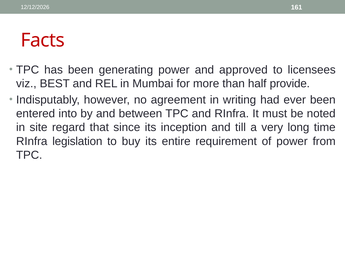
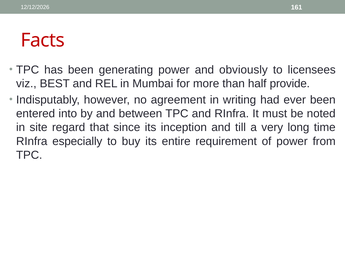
approved: approved -> obviously (243, 70)
legislation: legislation -> especially (77, 141)
